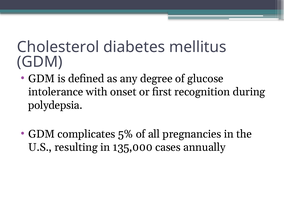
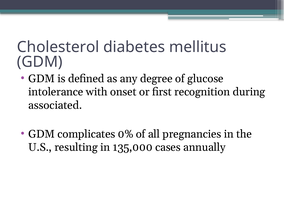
polydepsia: polydepsia -> associated (55, 105)
5%: 5% -> 0% (126, 134)
